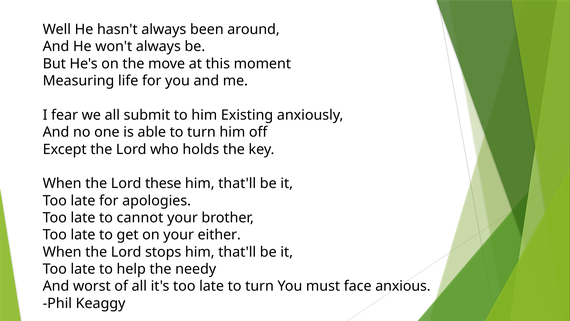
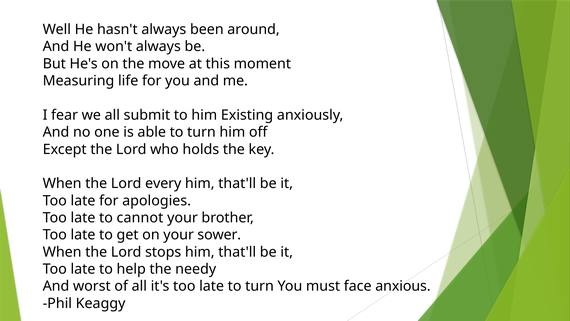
these: these -> every (163, 183)
either: either -> sower (219, 235)
